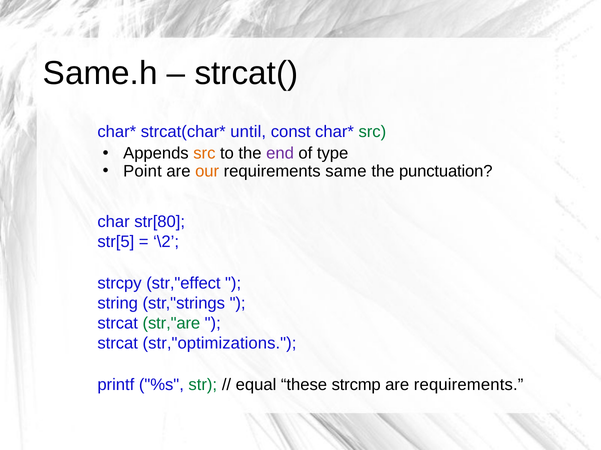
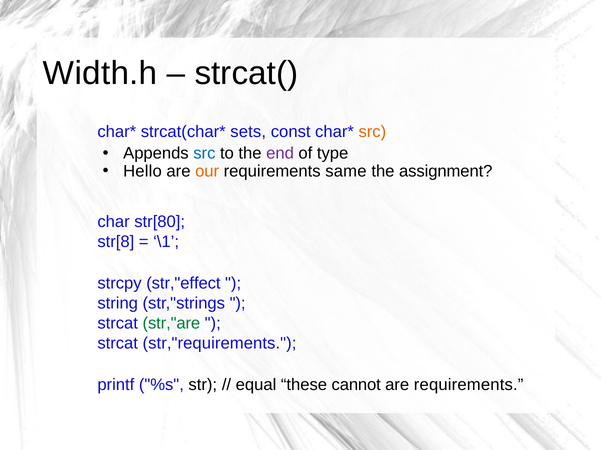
Same.h: Same.h -> Width.h (100, 74)
until: until -> sets (248, 132)
src colour: green -> orange (372, 132)
src colour: orange -> blue (204, 153)
Point: Point -> Hello (142, 171)
punctuation: punctuation -> assignment (446, 171)
str[5: str[5 -> str[8 (116, 242)
\2: \2 -> \1 (166, 242)
str,"optimizations: str,"optimizations -> str,"requirements (219, 344)
str colour: green -> black (203, 385)
strcmp: strcmp -> cannot (356, 385)
